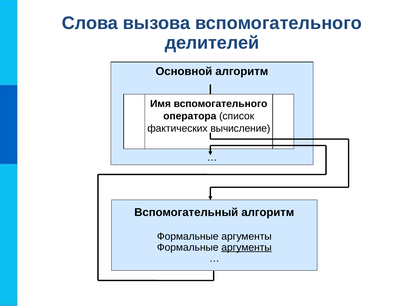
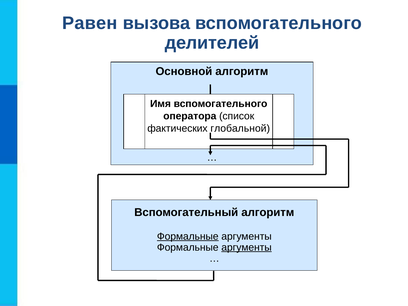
Слова: Слова -> Равен (90, 23)
вычисление: вычисление -> глобальной (240, 128)
Формальные underline: none -> present (188, 236)
